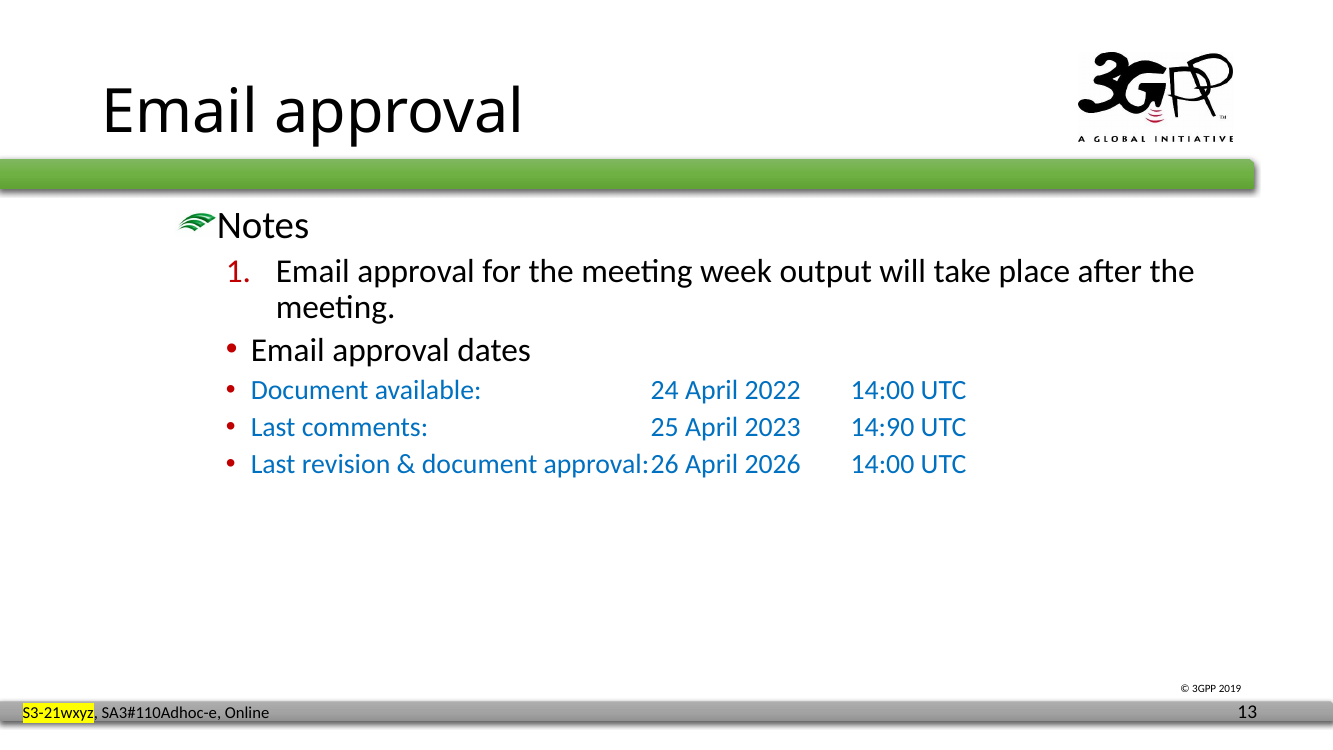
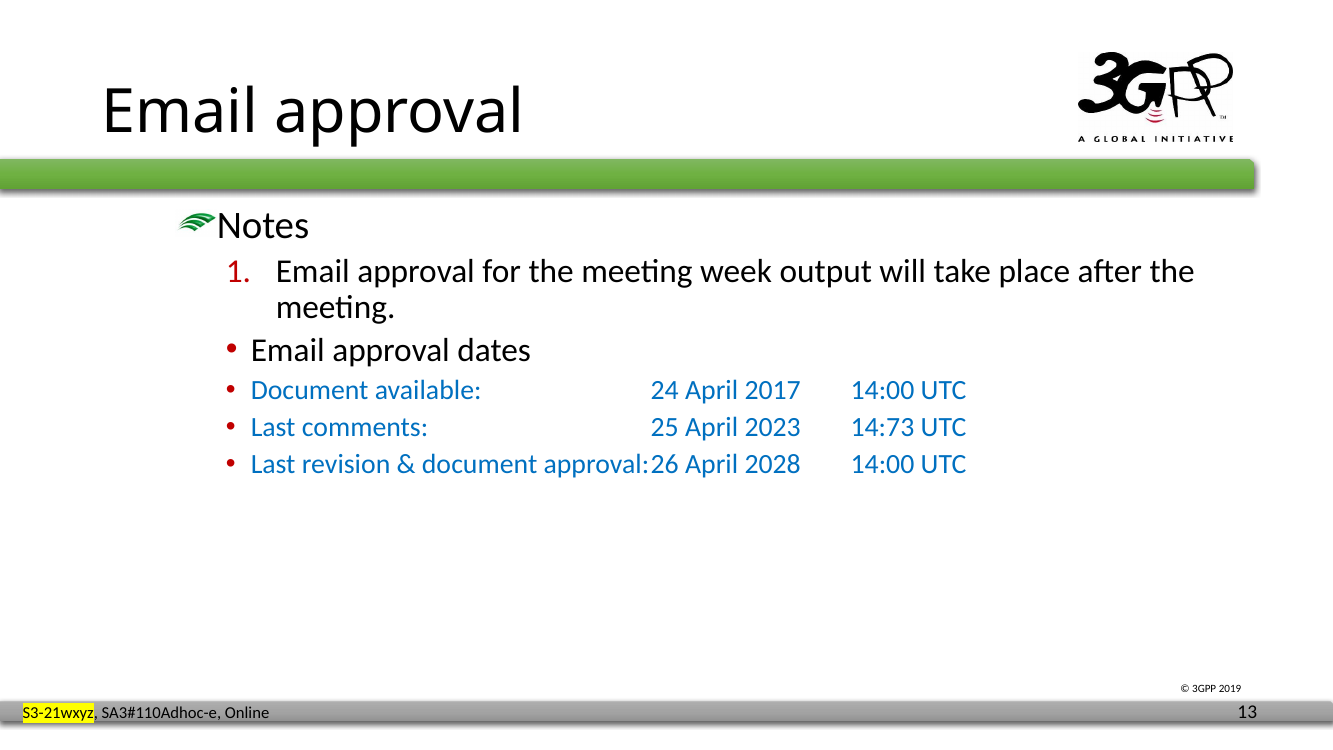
2022: 2022 -> 2017 (773, 390)
14:90: 14:90 -> 14:73 (882, 427)
2026: 2026 -> 2028 (773, 464)
